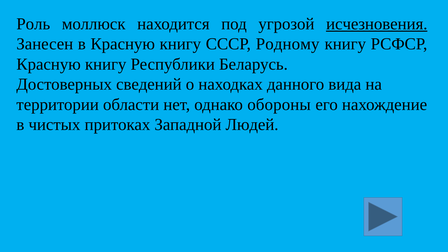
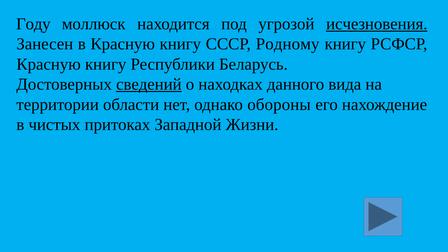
Роль: Роль -> Году (33, 24)
сведений underline: none -> present (149, 84)
Людей: Людей -> Жизни (252, 125)
